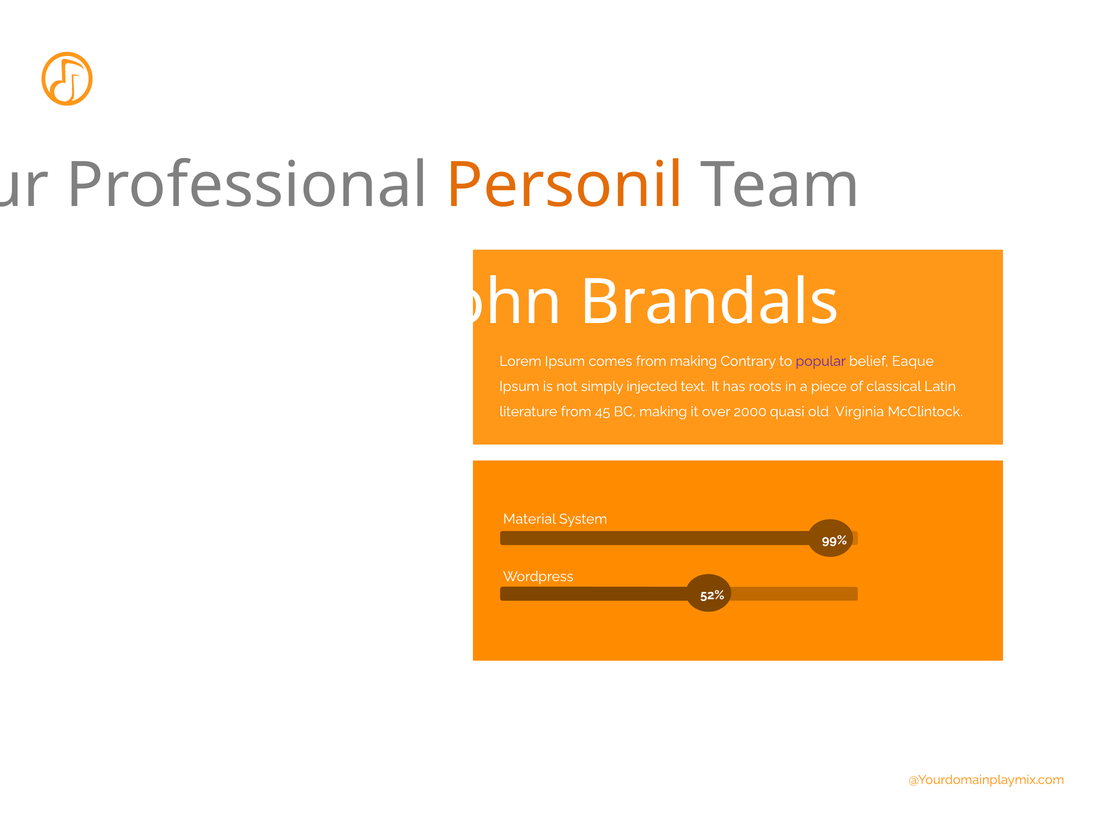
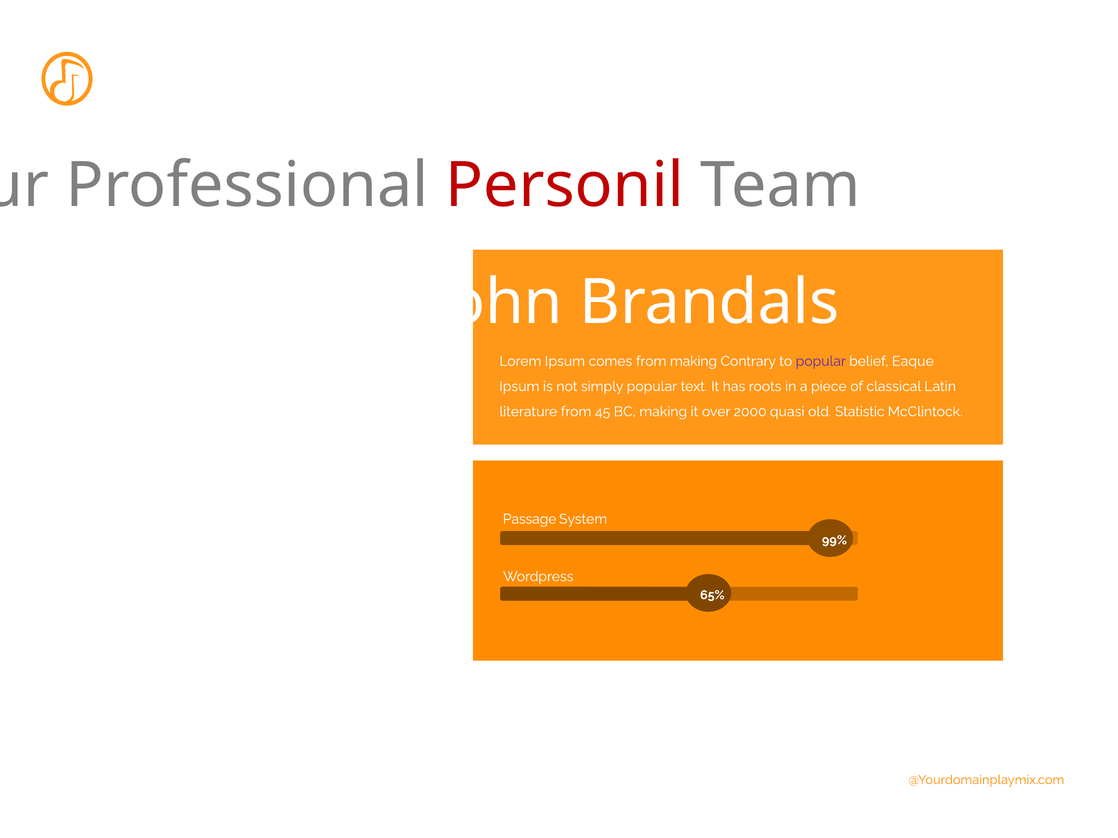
Personil colour: orange -> red (565, 186)
simply injected: injected -> popular (652, 387)
Virginia: Virginia -> Statistic (860, 412)
Material: Material -> Passage (530, 519)
52%: 52% -> 65% (712, 595)
